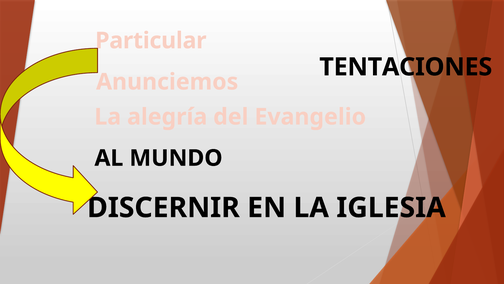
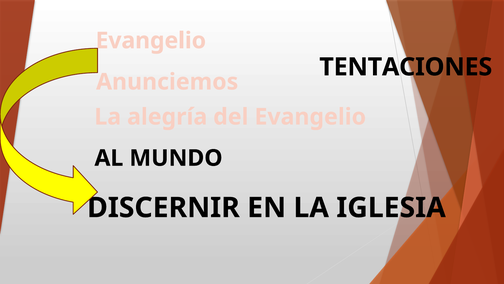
Particular: Particular -> Evangelio (151, 41)
